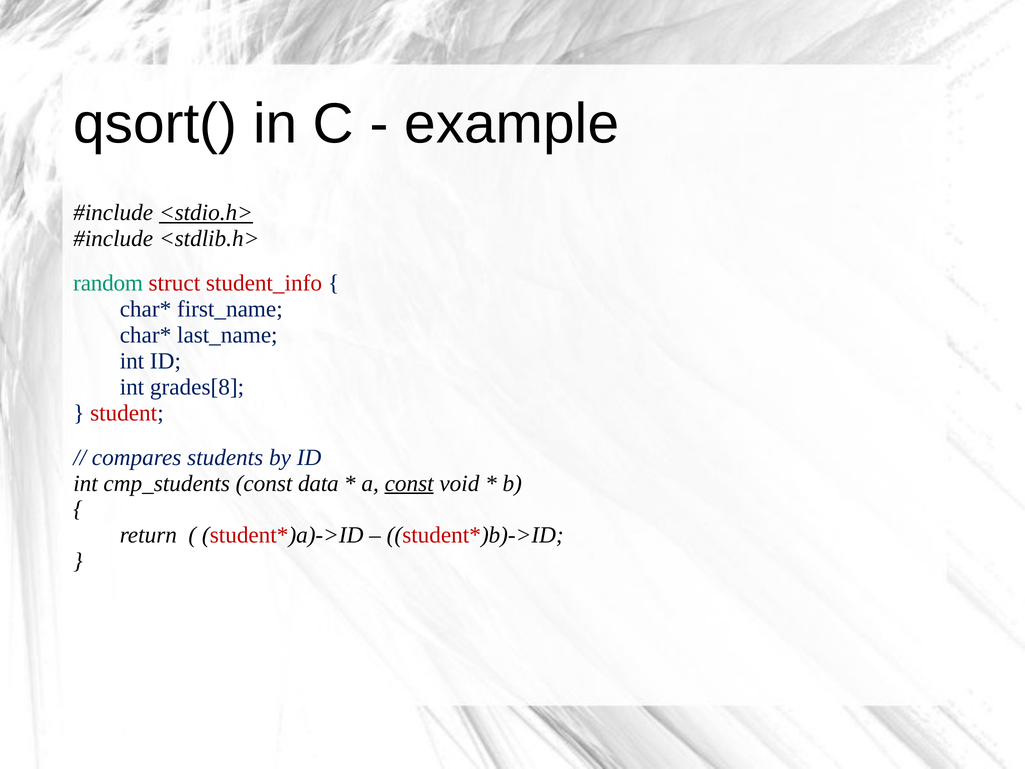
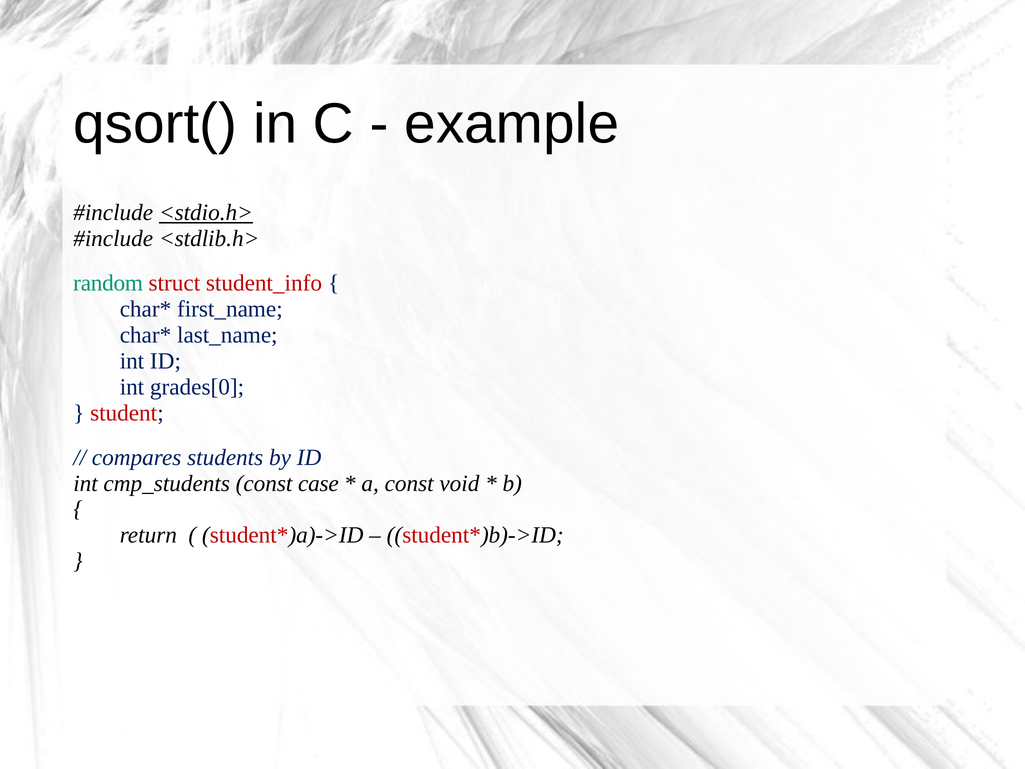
grades[8: grades[8 -> grades[0 (197, 387)
data: data -> case (318, 483)
const underline: present -> none (409, 483)
